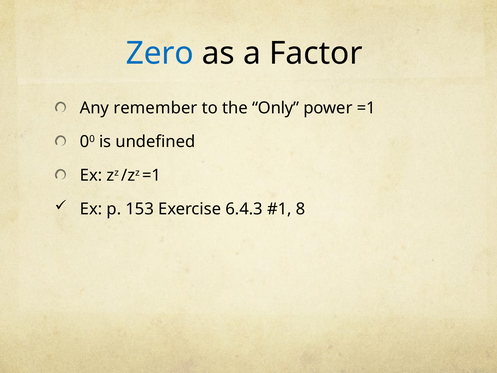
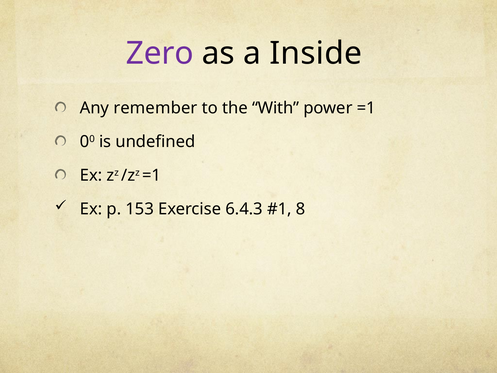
Zero colour: blue -> purple (160, 53)
Factor: Factor -> Inside (316, 53)
Only: Only -> With (276, 108)
